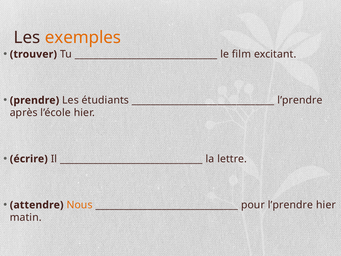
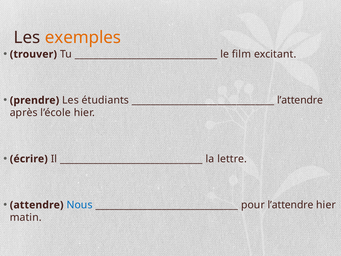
l’prendre: l’prendre -> l’attendre (300, 100)
Nous colour: orange -> blue (80, 205)
pour l’prendre: l’prendre -> l’attendre (291, 205)
